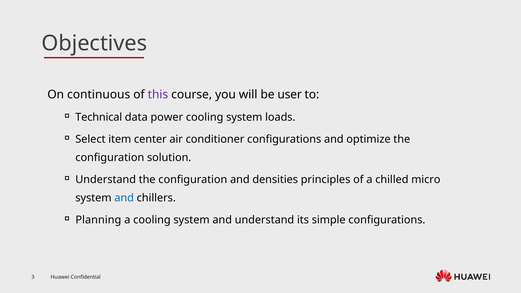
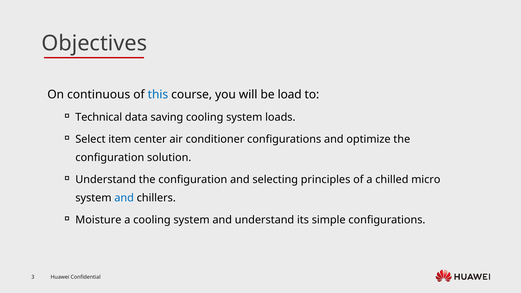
this colour: purple -> blue (158, 94)
user: user -> load (290, 94)
power: power -> saving (167, 117)
densities: densities -> selecting (275, 180)
Planning: Planning -> Moisture (98, 220)
